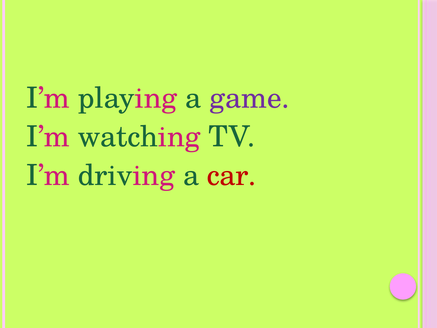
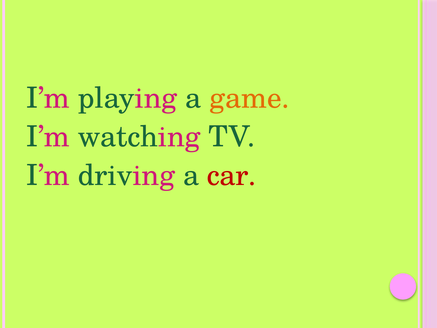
game colour: purple -> orange (250, 98)
